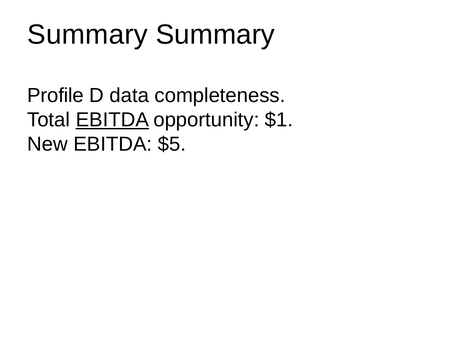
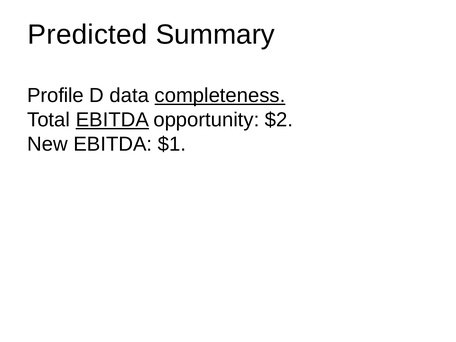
Summary: Summary -> Predicted (88, 35)
completeness underline: none -> present (220, 96)
$1: $1 -> $2 (279, 120)
$5: $5 -> $1 (172, 144)
